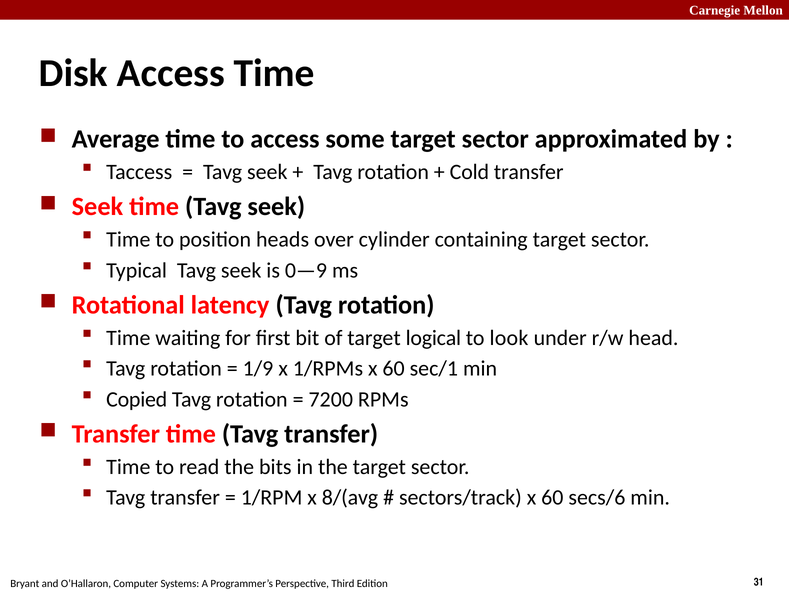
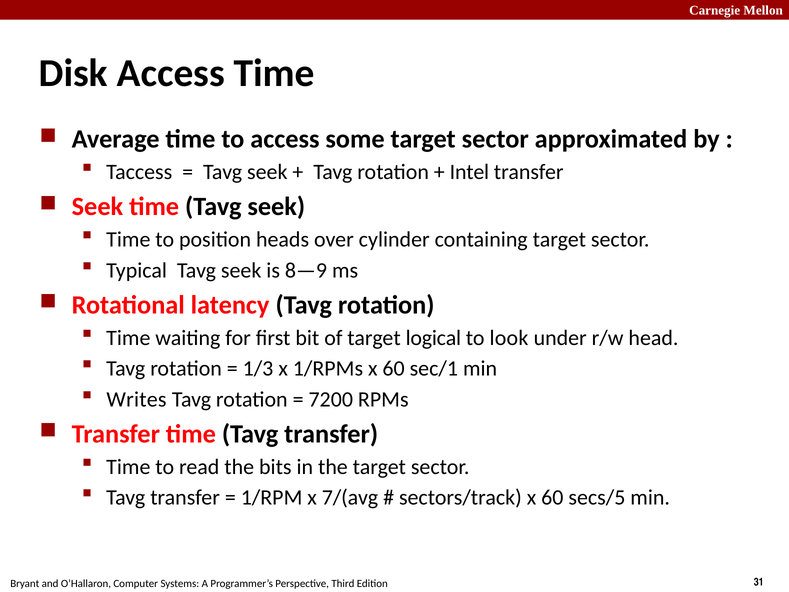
Cold: Cold -> Intel (469, 172)
0—9: 0—9 -> 8—9 (306, 270)
1/9: 1/9 -> 1/3 (258, 369)
Copied: Copied -> Writes (136, 399)
8/(avg: 8/(avg -> 7/(avg (350, 497)
secs/6: secs/6 -> secs/5 (597, 497)
